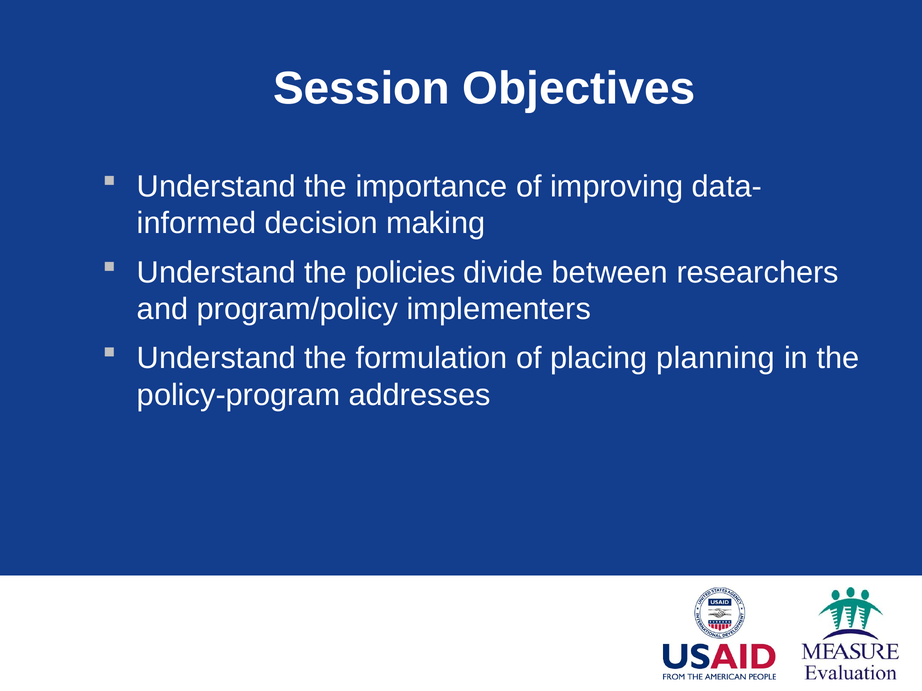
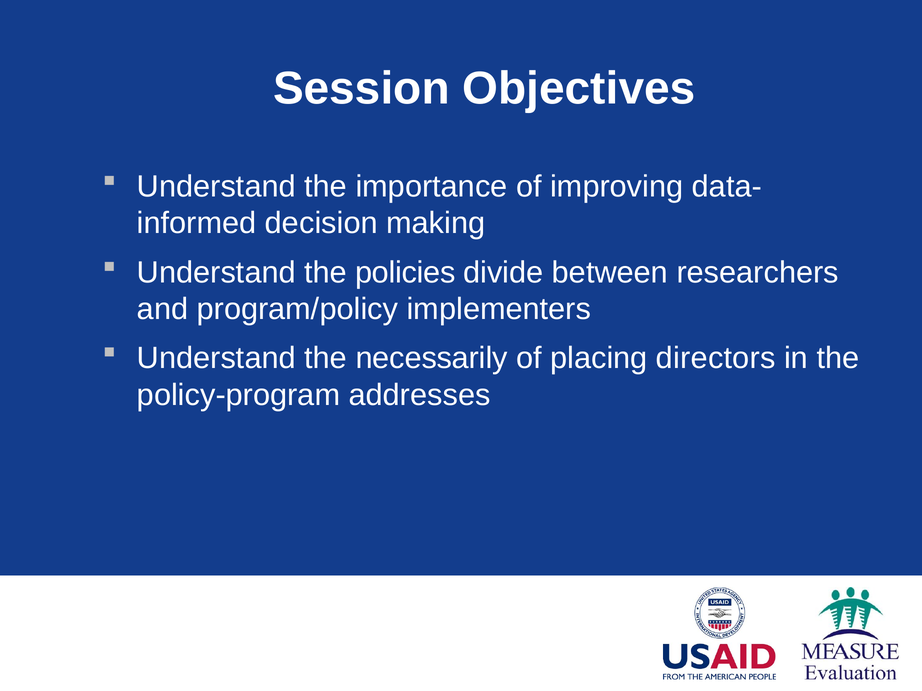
formulation: formulation -> necessarily (432, 359)
planning: planning -> directors (716, 359)
